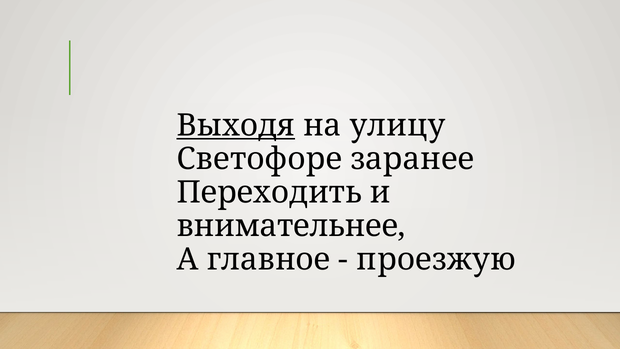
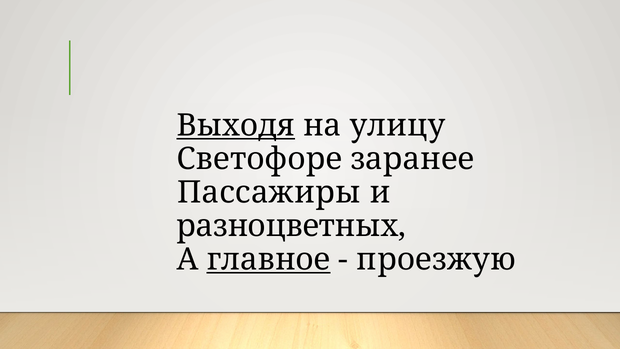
Переходить: Переходить -> Пассажиры (269, 192)
внимательнее: внимательнее -> разноцветных (291, 226)
главное underline: none -> present (268, 259)
